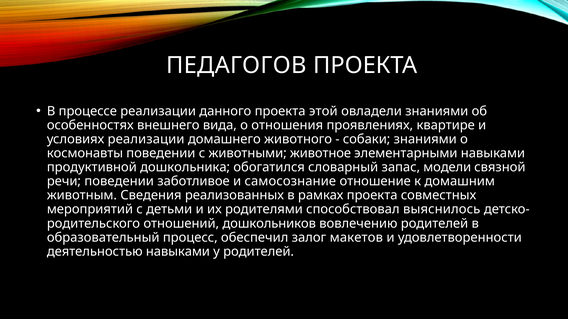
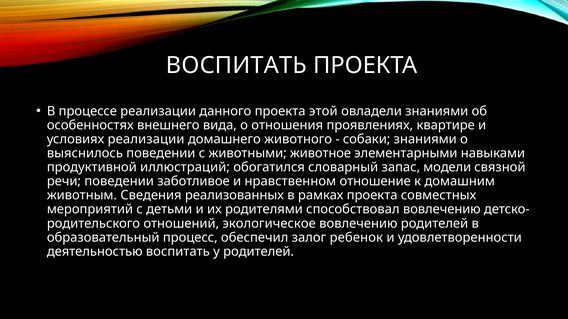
ПЕДАГОГОВ: ПЕДАГОГОВ -> ВОСПИТАТЬ (236, 66)
космонавты: космонавты -> выяснилось (85, 153)
дошкольника: дошкольника -> иллюстраций (185, 168)
самосознание: самосознание -> нравственном (290, 182)
способствовал выяснилось: выяснилось -> вовлечению (442, 210)
дошкольников: дошкольников -> экологическое (269, 224)
макетов: макетов -> ребенок (356, 238)
деятельностью навыками: навыками -> воспитать (178, 252)
